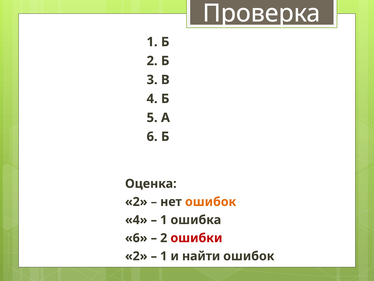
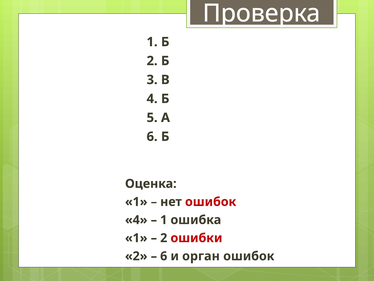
2: 2 -> 1 (136, 201)
ошибок colour: orange -> red (211, 201)
6: 6 -> 1 (136, 238)
1: 1 -> 6 (164, 256)
найти: найти -> орган (201, 256)
